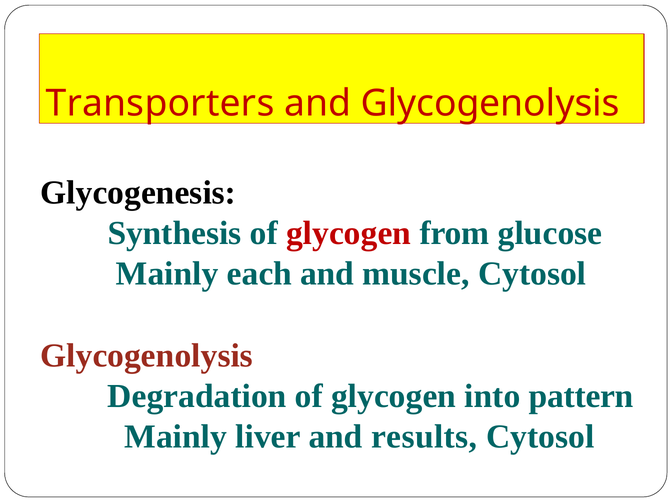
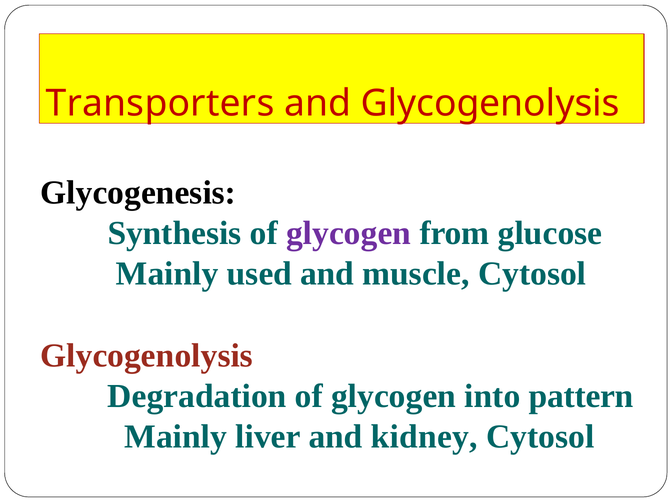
glycogen colour: red -> purple (349, 233)
each: each -> used (259, 273)
results: results -> kidney (424, 437)
